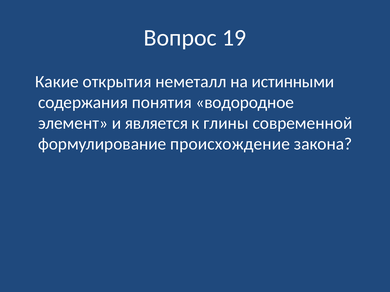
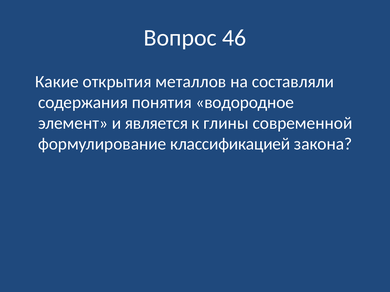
19: 19 -> 46 (234, 38)
неметалл: неметалл -> металлов (191, 82)
истинными: истинными -> составляли (293, 82)
происхождение: происхождение -> классификацией (230, 144)
